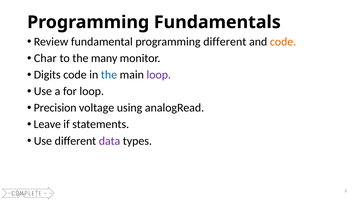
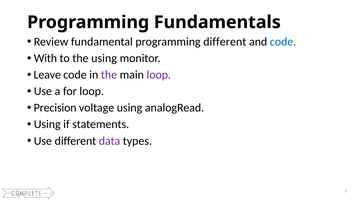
code colour: orange -> blue (283, 42)
Char: Char -> With (45, 58)
the many: many -> using (104, 58)
Digits: Digits -> Leave (47, 75)
the colour: blue -> purple (109, 75)
Leave: Leave -> Using (47, 124)
